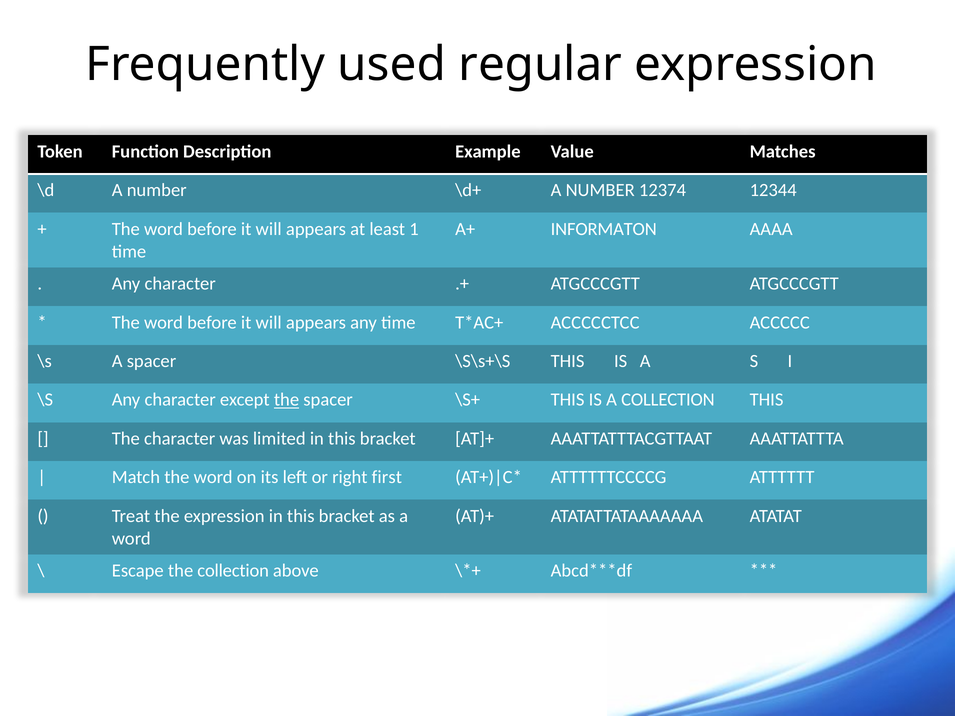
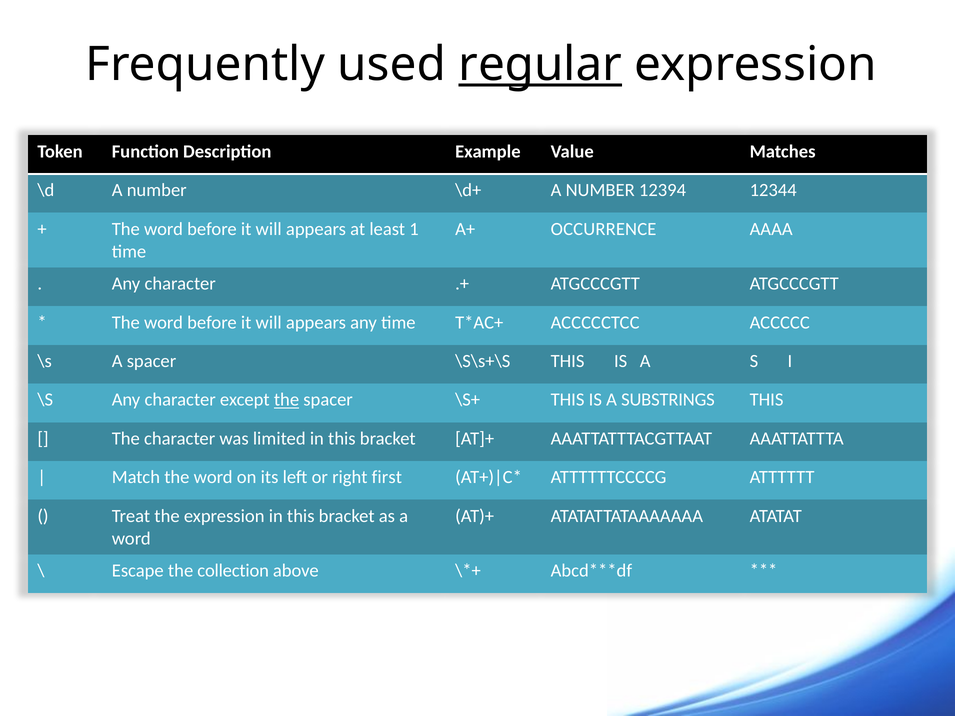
regular underline: none -> present (540, 64)
12374: 12374 -> 12394 (663, 190)
INFORMATON: INFORMATON -> OCCURRENCE (604, 229)
A COLLECTION: COLLECTION -> SUBSTRINGS (668, 400)
